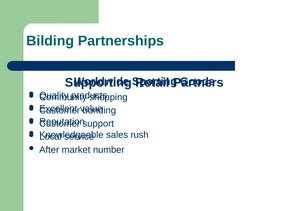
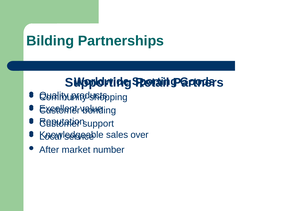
rush: rush -> over (140, 135)
